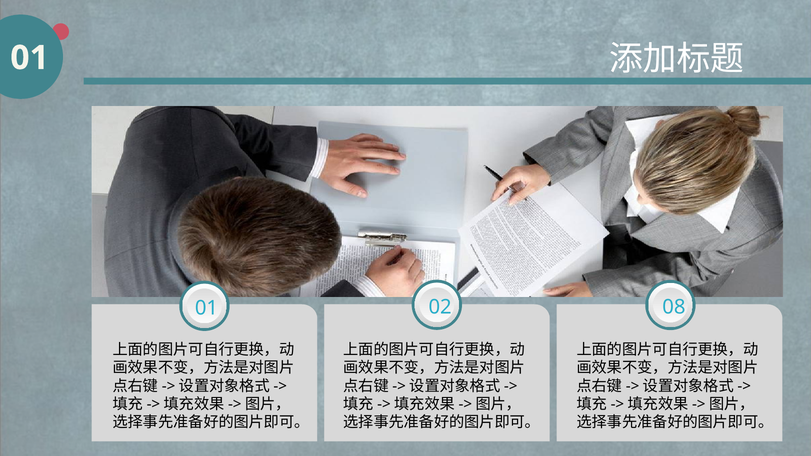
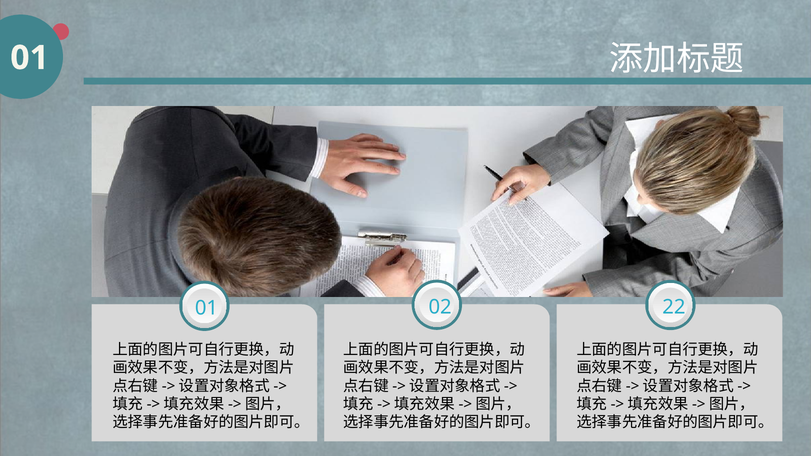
08: 08 -> 22 (674, 307)
